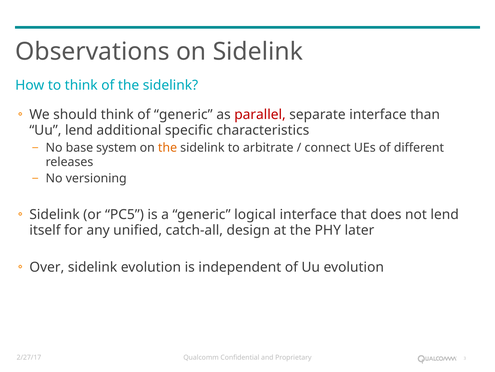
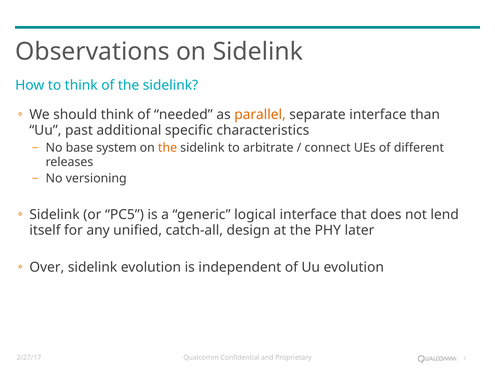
of generic: generic -> needed (183, 114)
parallel colour: red -> orange (260, 114)
Uu lend: lend -> past (79, 130)
